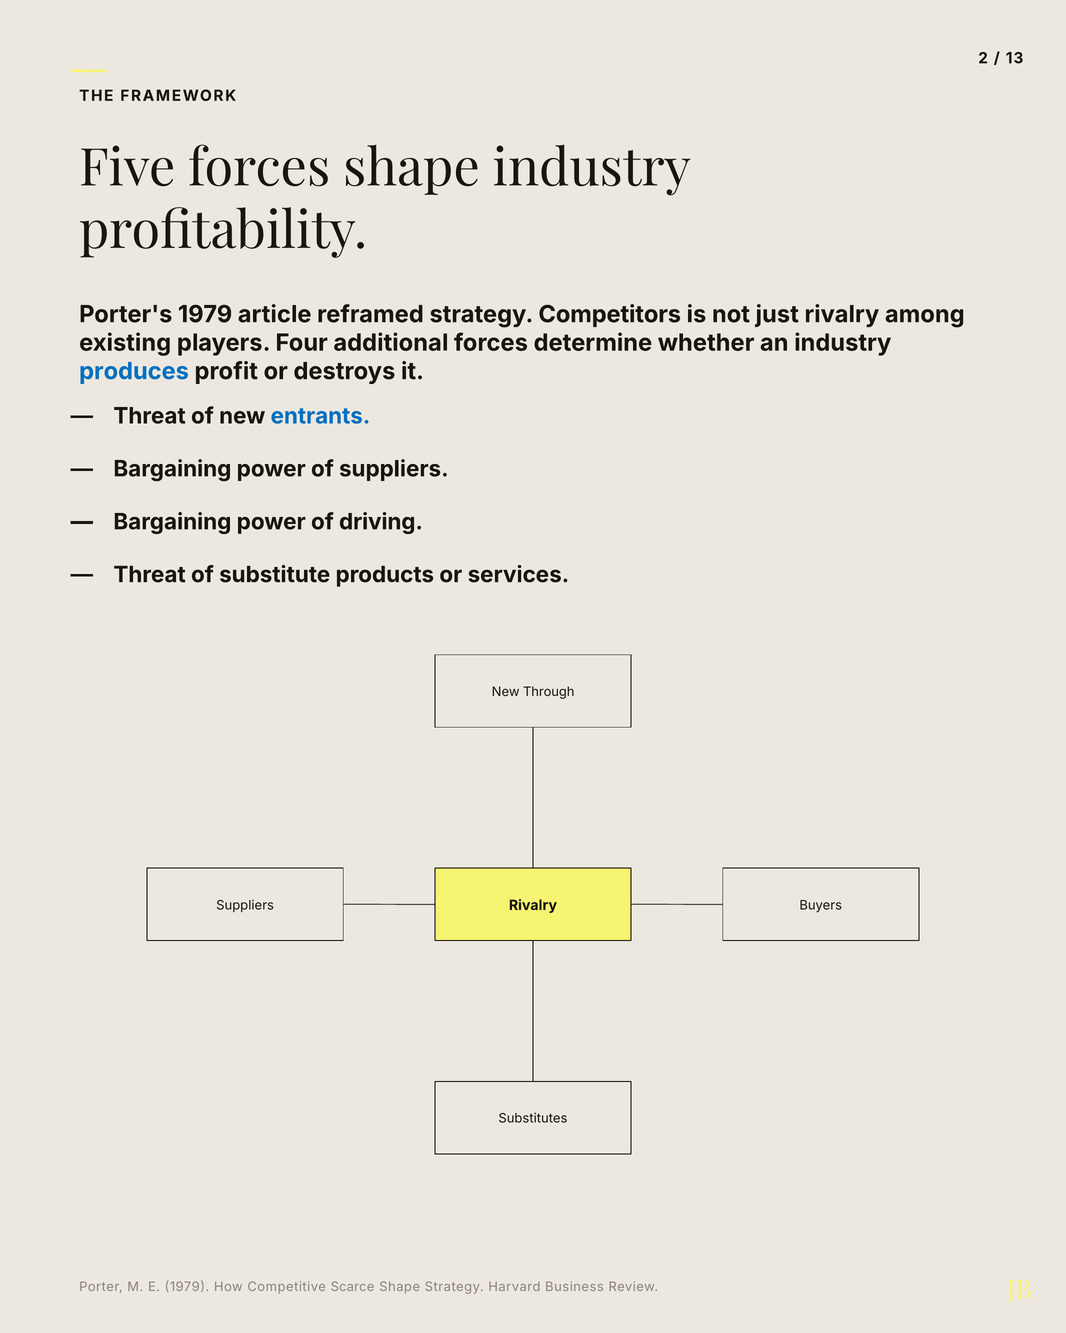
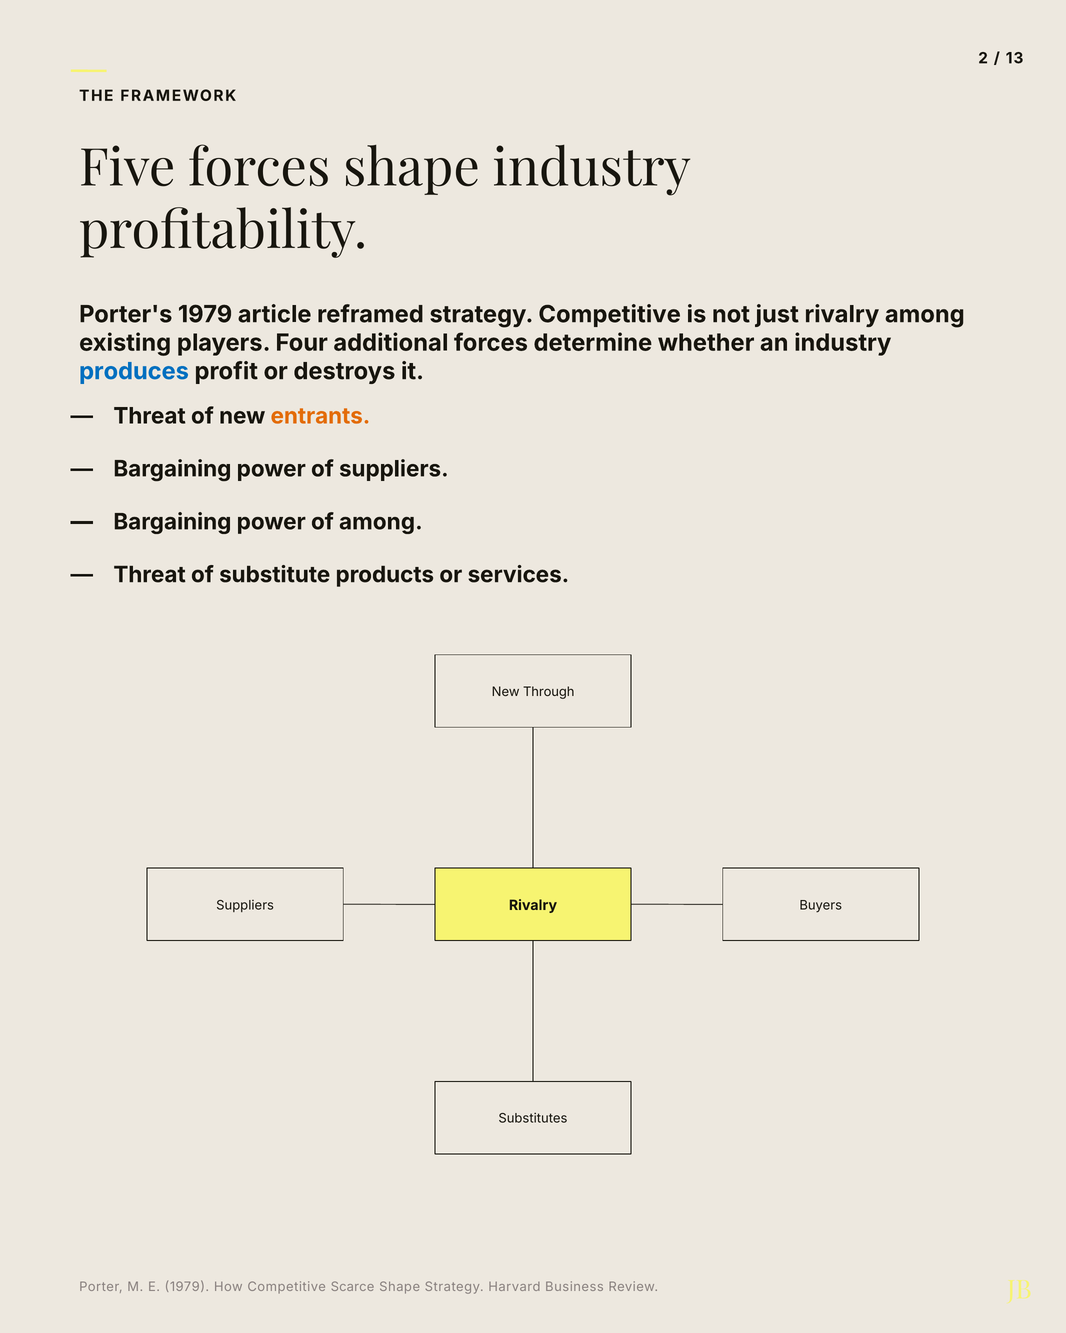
strategy Competitors: Competitors -> Competitive (610, 314)
entrants colour: blue -> orange (320, 416)
of driving: driving -> among (381, 522)
